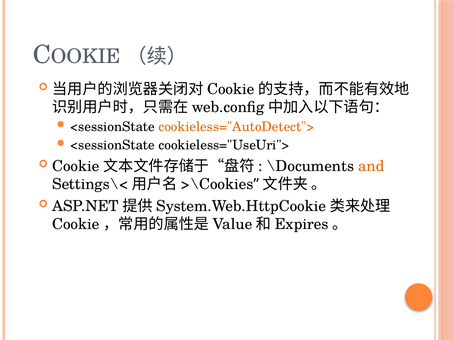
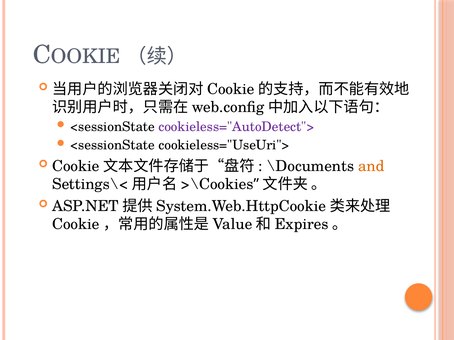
cookieless="AutoDetect"> colour: orange -> purple (236, 127)
